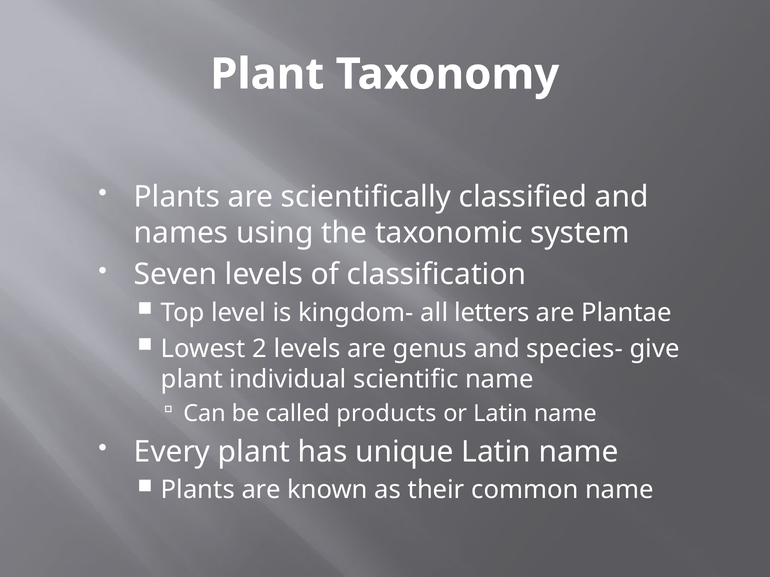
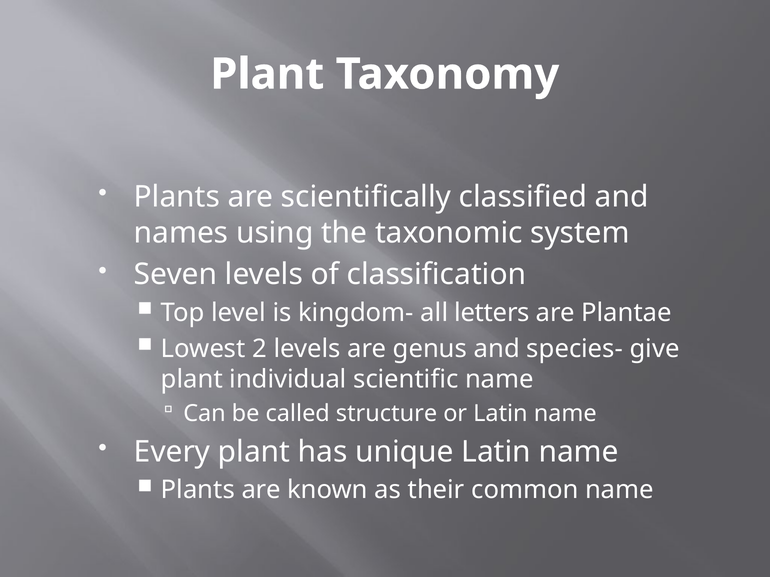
products: products -> structure (387, 414)
